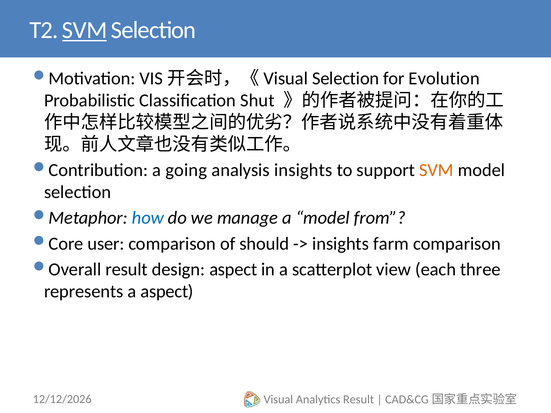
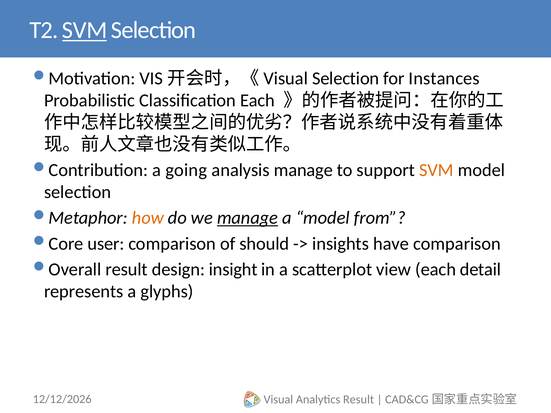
Evolution: Evolution -> Instances (444, 78)
Classification Shut: Shut -> Each (257, 101)
analysis insights: insights -> manage (303, 170)
how colour: blue -> orange (148, 218)
manage underline: none -> present (248, 218)
farm: farm -> have (391, 244)
design aspect: aspect -> insight (233, 269)
three: three -> detail (480, 269)
a aspect: aspect -> glyphs (167, 292)
